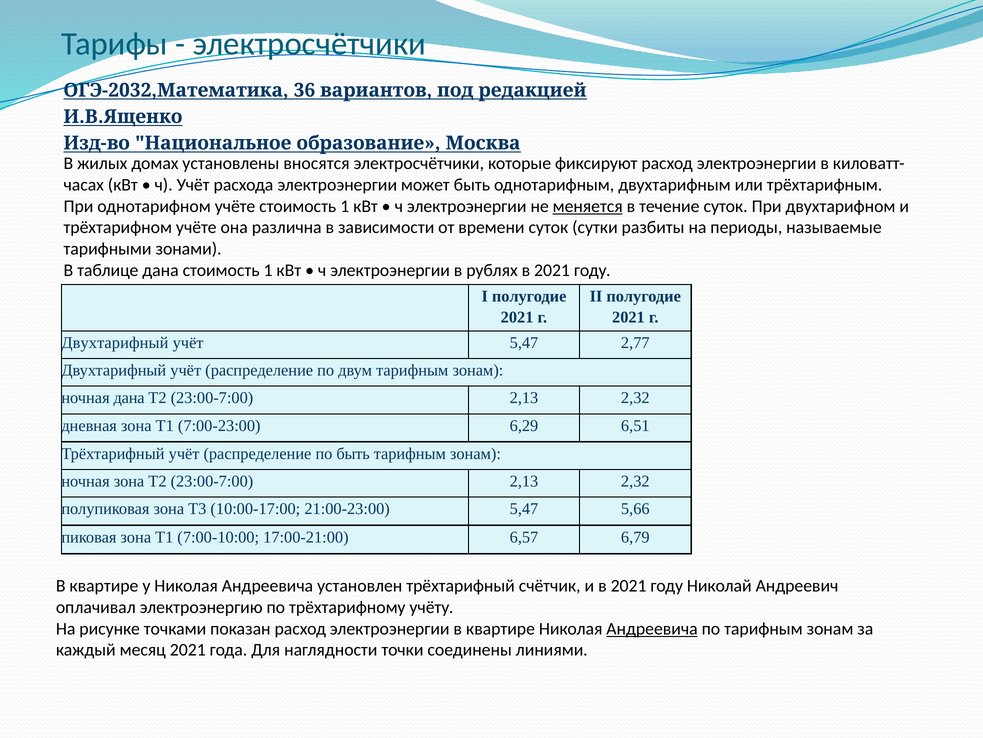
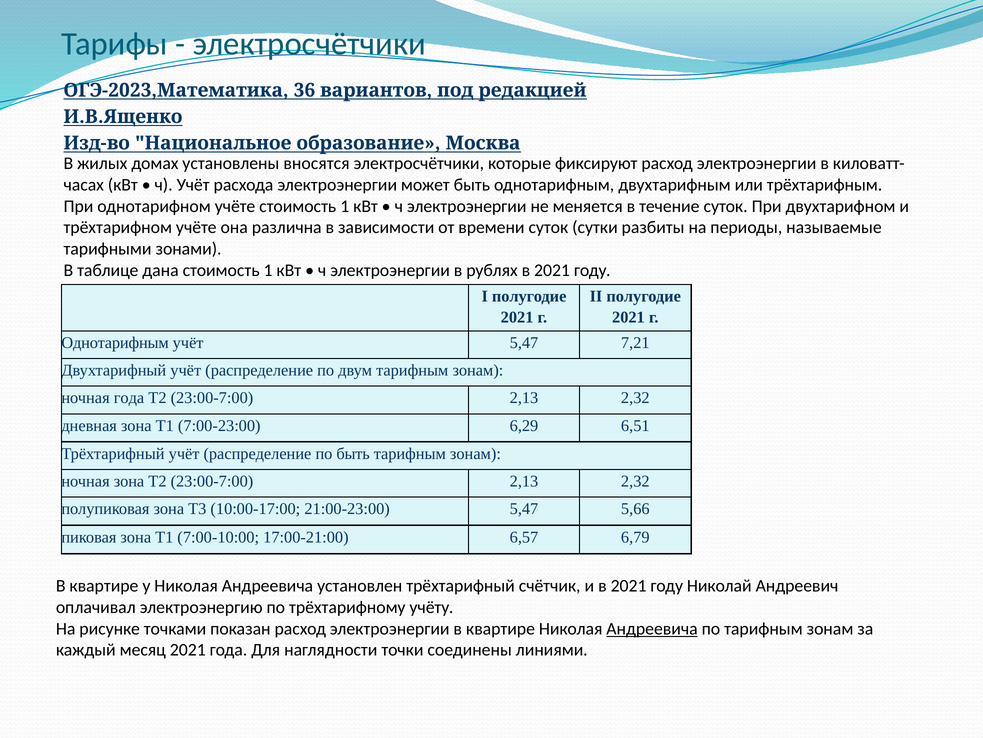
ОГЭ-2032,Математика: ОГЭ-2032,Математика -> ОГЭ-2023,Математика (176, 90)
меняется underline: present -> none (588, 206)
Двухтарифный: Двухтарифный -> Однотарифным (115, 342)
2,77: 2,77 -> 7,21 (635, 342)
ночная дана: дана -> года (129, 398)
